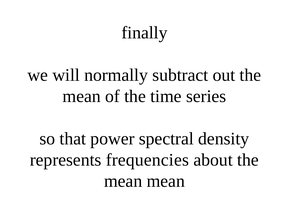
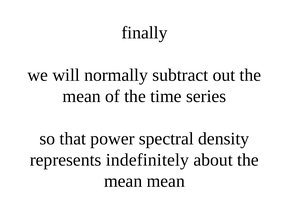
frequencies: frequencies -> indefinitely (147, 160)
